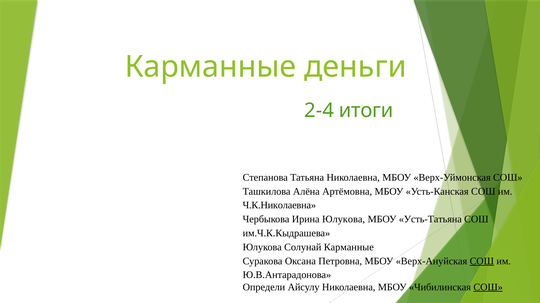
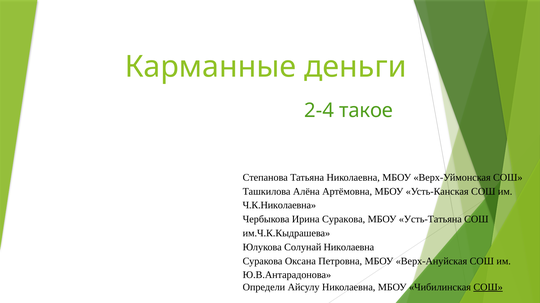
итоги: итоги -> такое (366, 111)
Ирина Юлукова: Юлукова -> Суракова (344, 220)
Солунай Карманные: Карманные -> Николаевна (349, 248)
СОШ underline: present -> none (482, 262)
